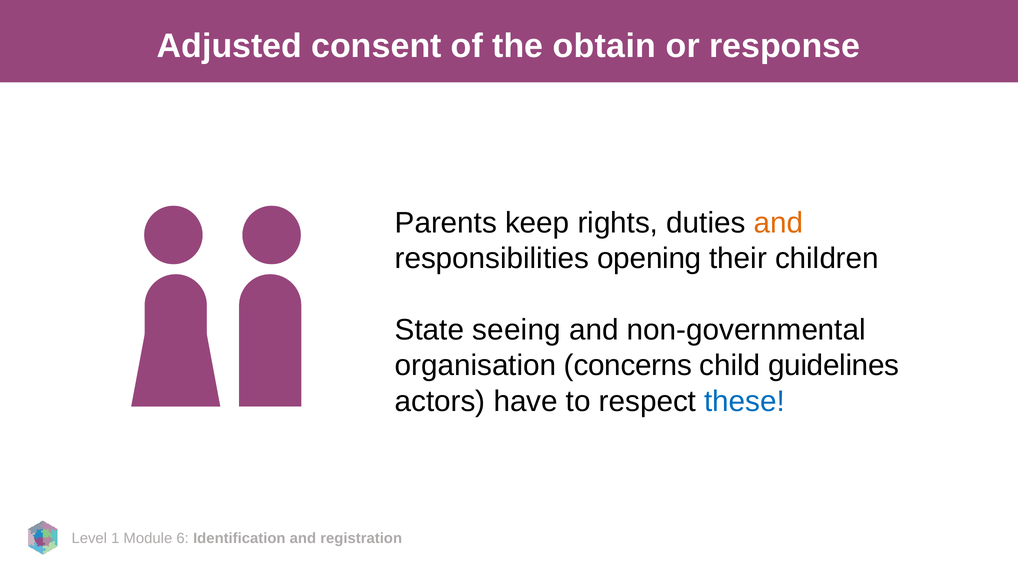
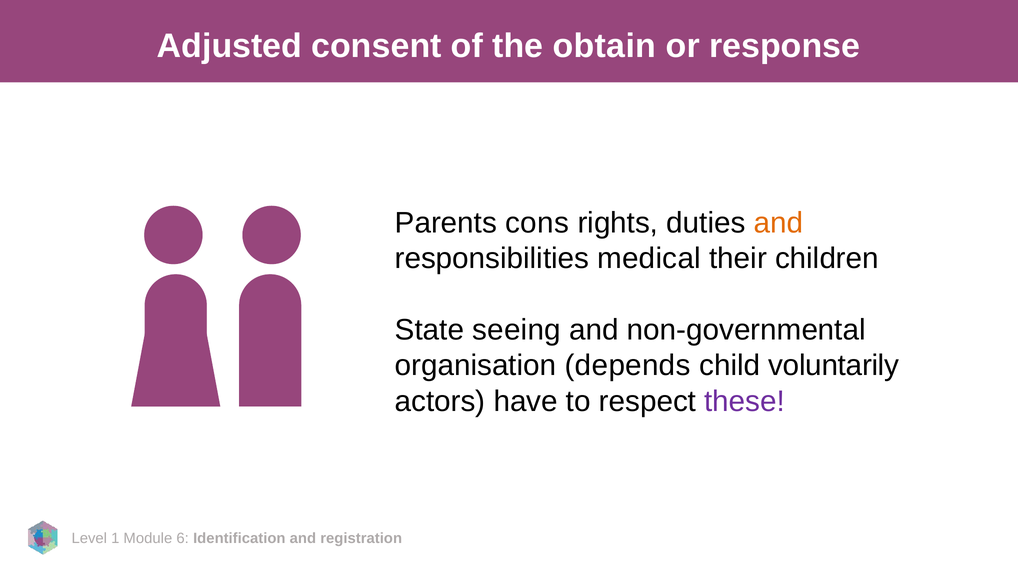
keep: keep -> cons (537, 223)
opening: opening -> medical (649, 258)
concerns: concerns -> depends (628, 365)
guidelines: guidelines -> voluntarily (834, 365)
these colour: blue -> purple (745, 401)
